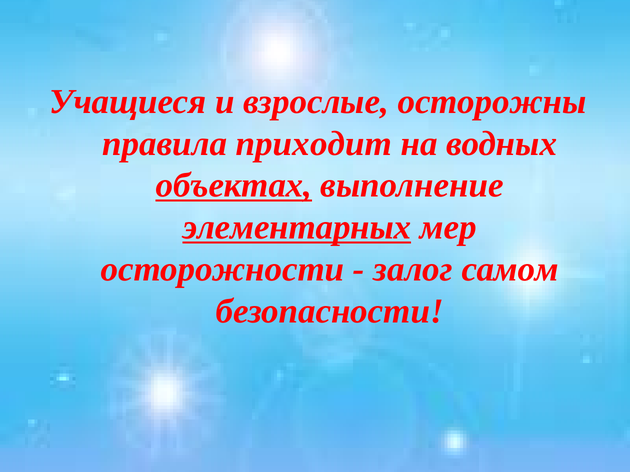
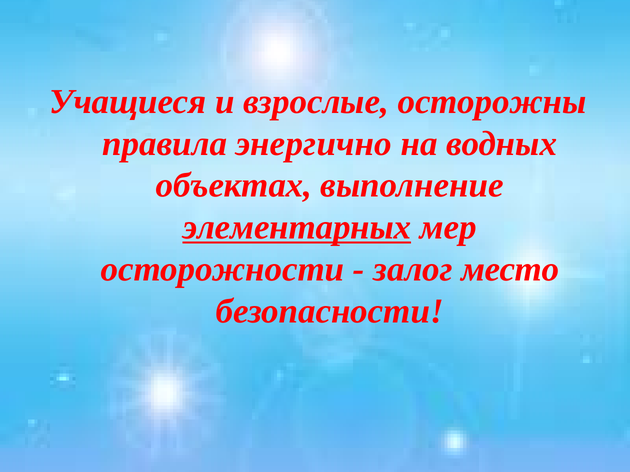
приходит: приходит -> энергично (314, 144)
объектах underline: present -> none (234, 186)
самом: самом -> место (510, 270)
